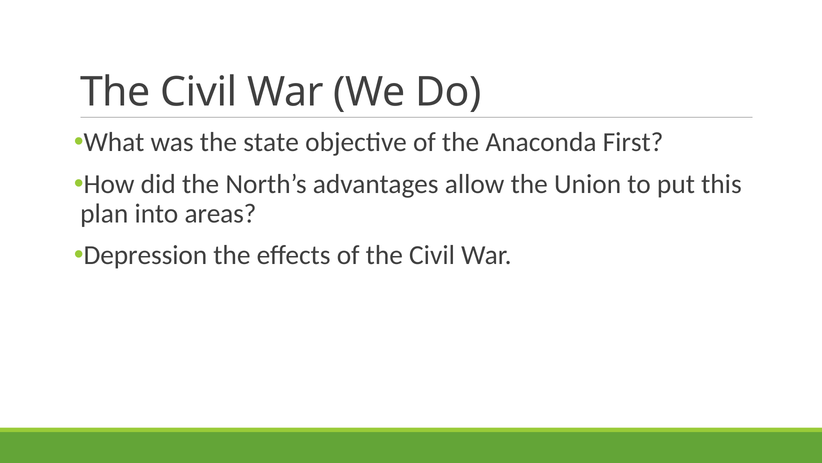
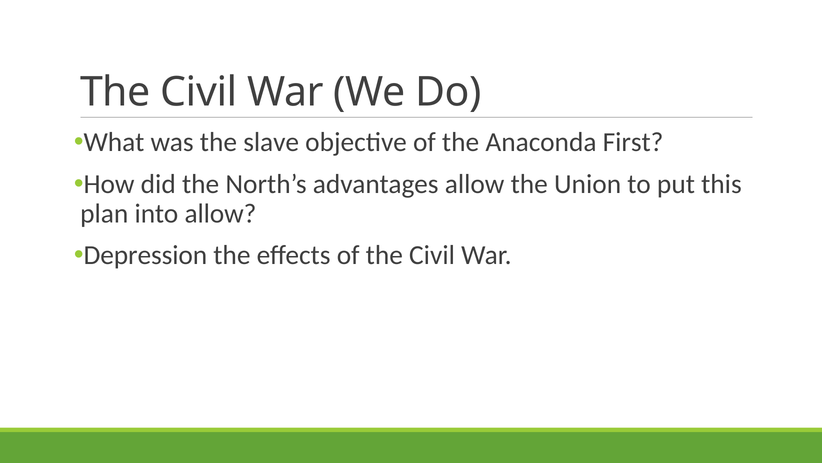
state: state -> slave (271, 142)
into areas: areas -> allow (220, 213)
